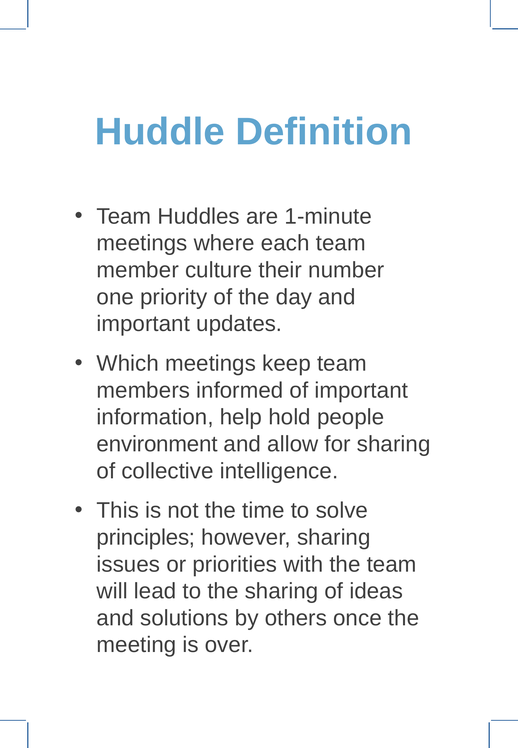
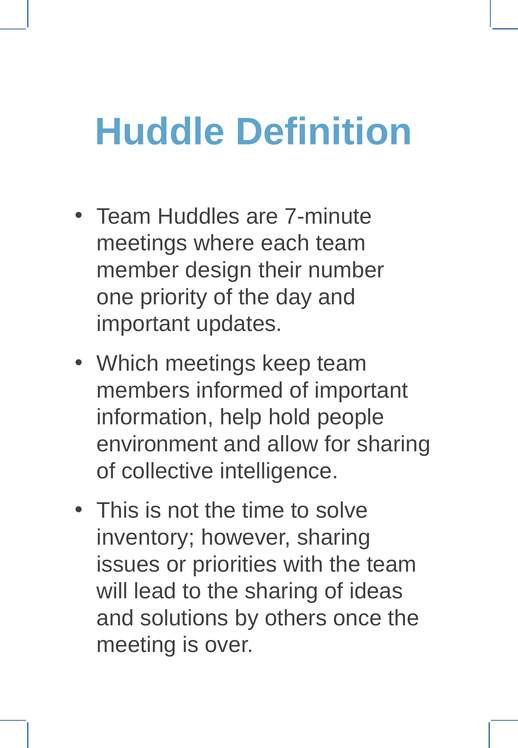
1-minute: 1-minute -> 7-minute (328, 216)
culture: culture -> design (219, 270)
principles: principles -> inventory (146, 538)
